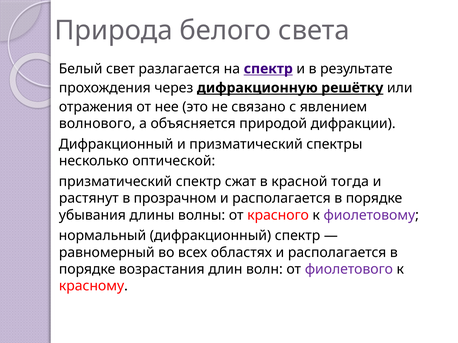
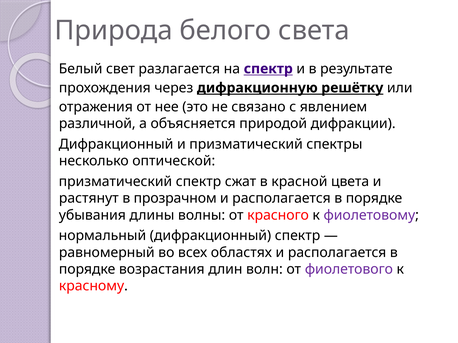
волнового: волнового -> различной (97, 124)
тогда: тогда -> цвета (350, 182)
